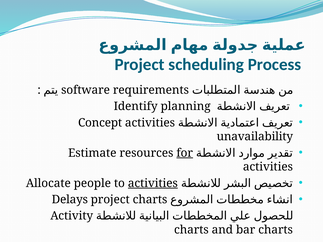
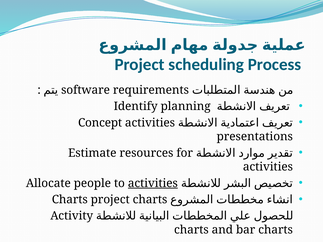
unavailability: unavailability -> presentations (255, 137)
for underline: present -> none (185, 153)
Delays: Delays -> Charts (70, 200)
